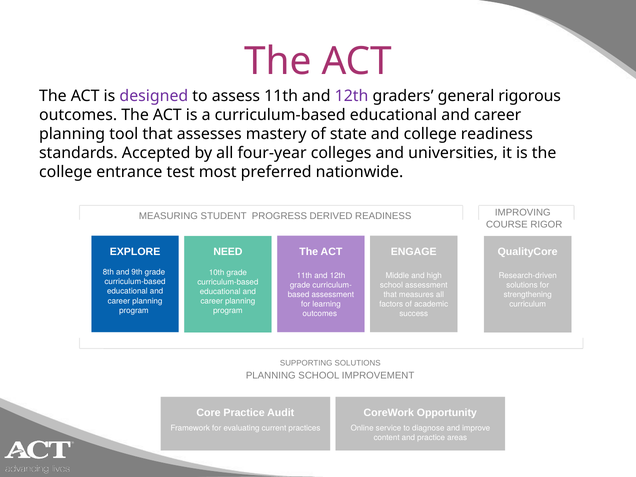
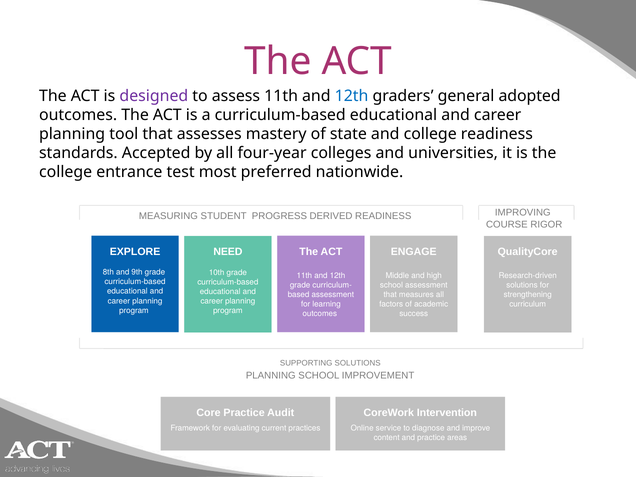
12th colour: purple -> blue (352, 96)
rigorous: rigorous -> adopted (530, 96)
Opportunity: Opportunity -> Intervention (447, 413)
